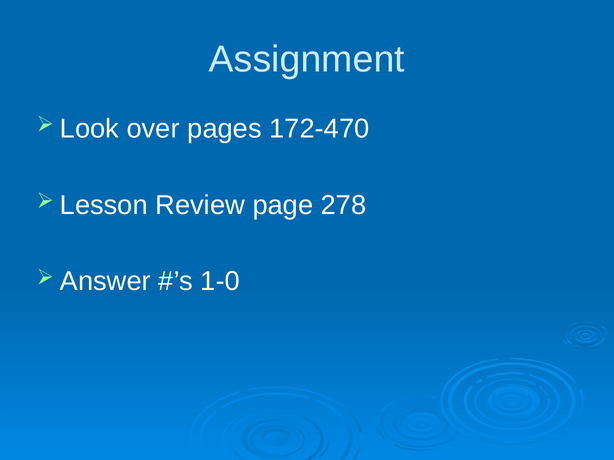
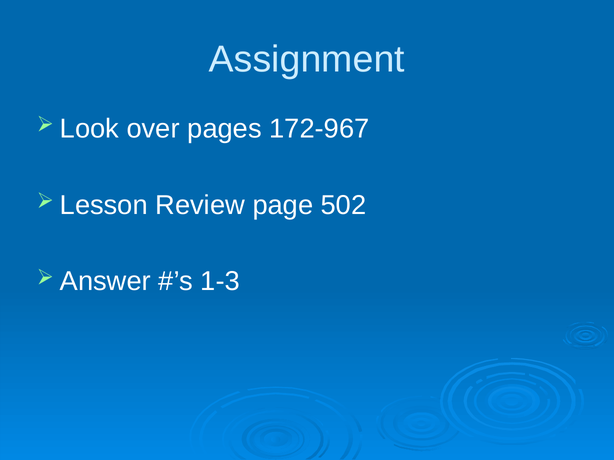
172-470: 172-470 -> 172-967 (319, 129)
278: 278 -> 502 (344, 205)
1-0: 1-0 -> 1-3 (220, 282)
